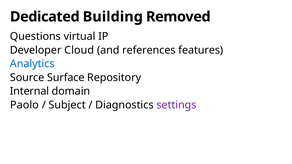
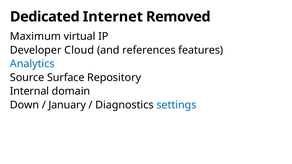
Building: Building -> Internet (113, 17)
Questions: Questions -> Maximum (35, 36)
Paolo: Paolo -> Down (25, 105)
Subject: Subject -> January (67, 105)
settings colour: purple -> blue (176, 105)
